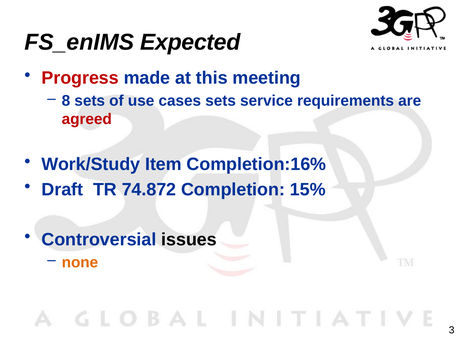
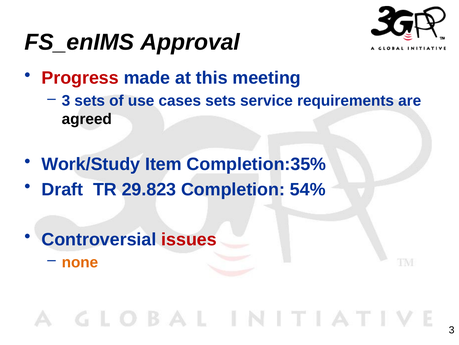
Expected: Expected -> Approval (190, 42)
8: 8 -> 3 (66, 101)
agreed colour: red -> black (87, 119)
Completion:16%: Completion:16% -> Completion:35% (256, 164)
74.872: 74.872 -> 29.823 (149, 189)
15%: 15% -> 54% (308, 189)
issues colour: black -> red (189, 239)
